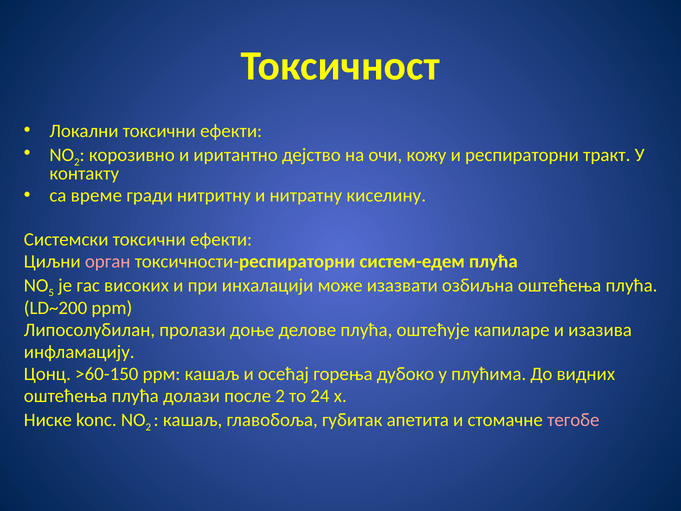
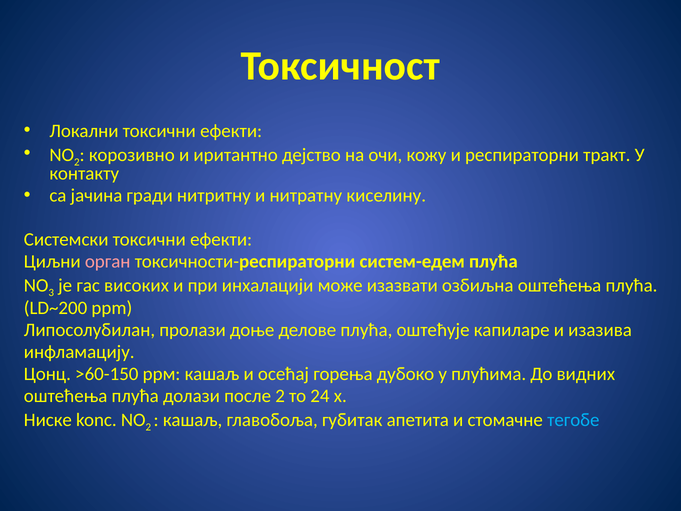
време: време -> јачина (96, 196)
5: 5 -> 3 (51, 293)
тегобе colour: pink -> light blue (573, 420)
